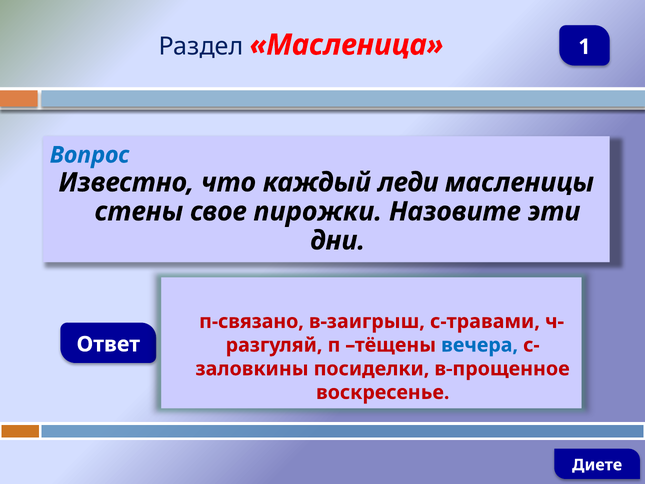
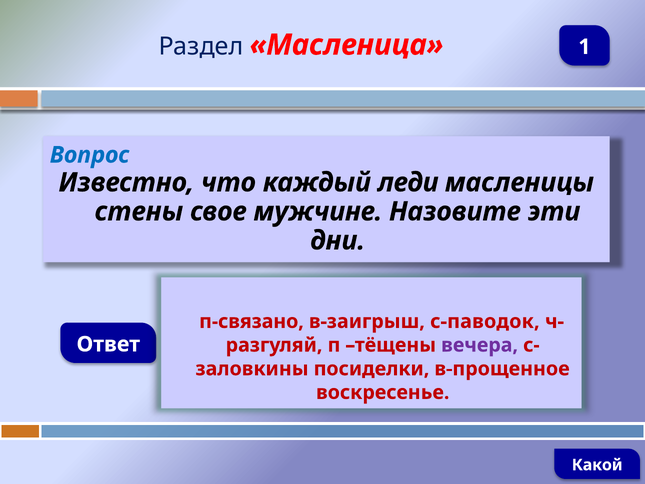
пирожки: пирожки -> мужчине (318, 211)
с-травами: с-травами -> с-паводок (485, 321)
вечера colour: blue -> purple (480, 345)
Диете: Диете -> Какой (597, 465)
